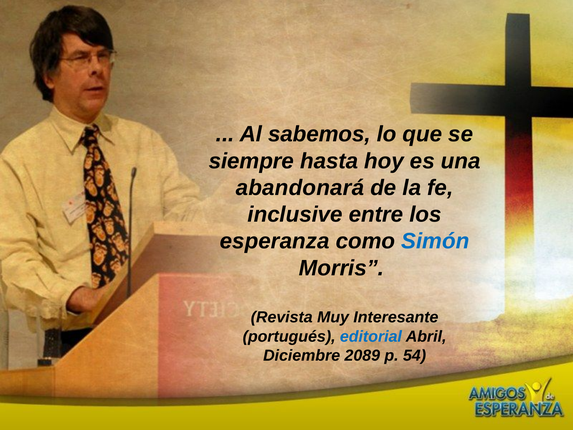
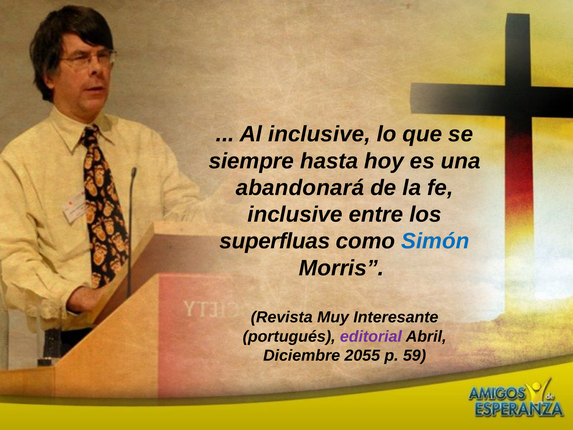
Al sabemos: sabemos -> inclusive (319, 134)
esperanza: esperanza -> superfluas (275, 241)
editorial colour: blue -> purple (371, 336)
2089: 2089 -> 2055 (362, 355)
54: 54 -> 59 (415, 355)
